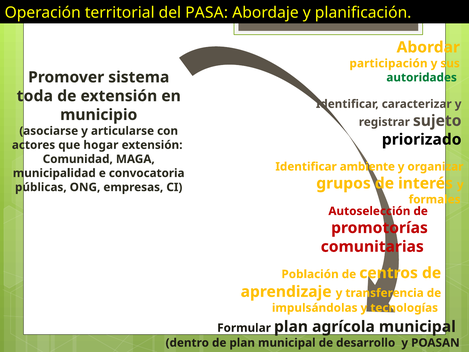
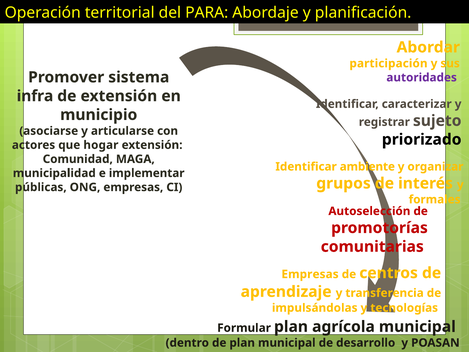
PASA: PASA -> PARA (207, 13)
autoridades colour: green -> purple (422, 77)
toda: toda -> infra (35, 96)
convocatoria: convocatoria -> implementar (147, 173)
Población: Población -> Empresas (310, 274)
